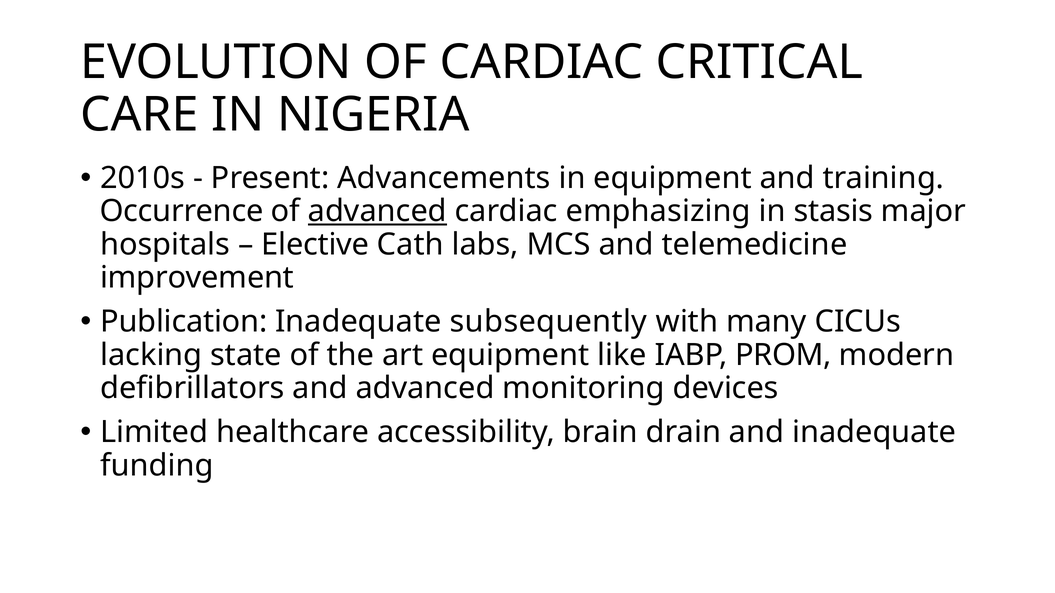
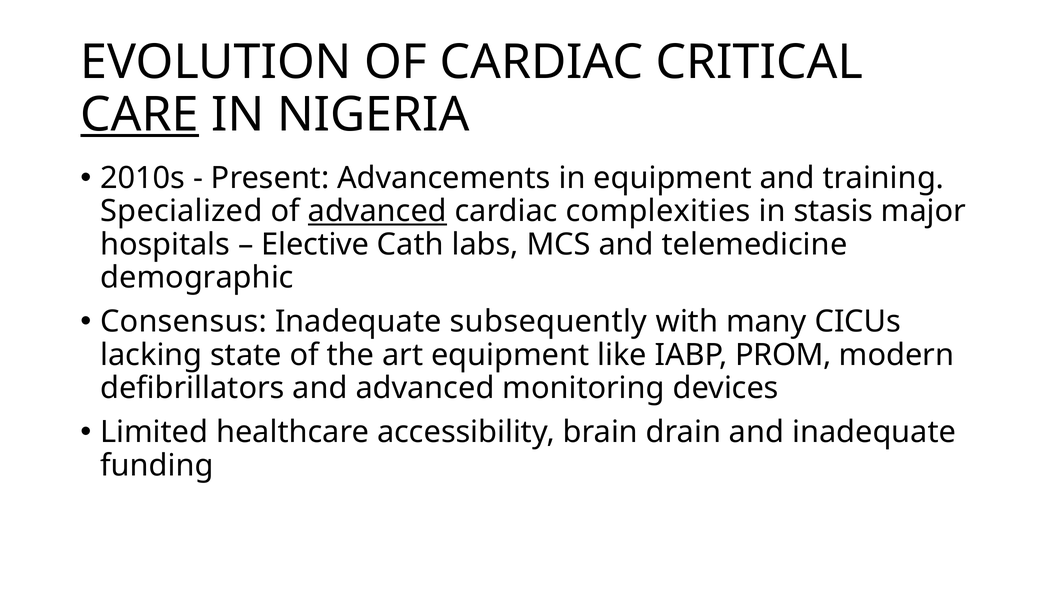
CARE underline: none -> present (140, 115)
Occurrence: Occurrence -> Specialized (181, 211)
emphasizing: emphasizing -> complexities (658, 211)
improvement: improvement -> demographic (197, 278)
Publication: Publication -> Consensus (184, 322)
